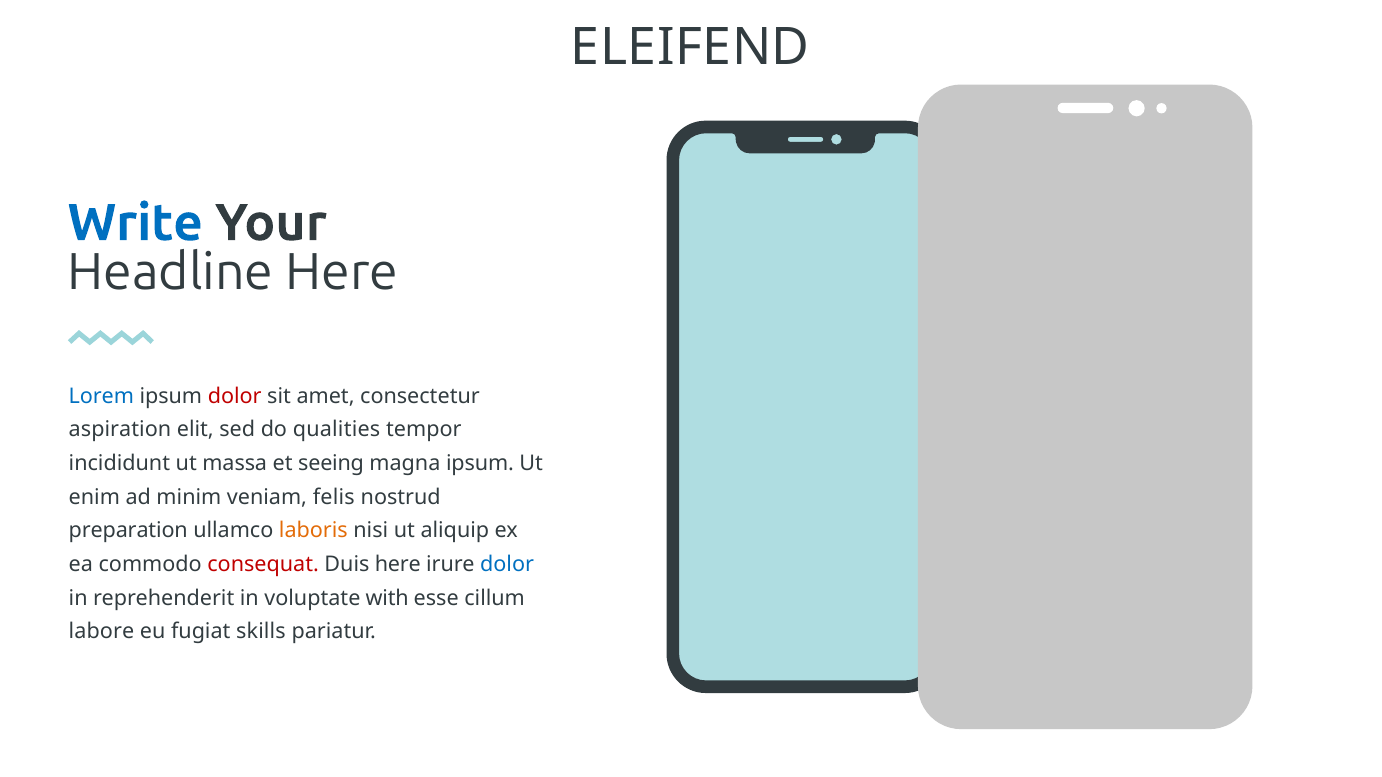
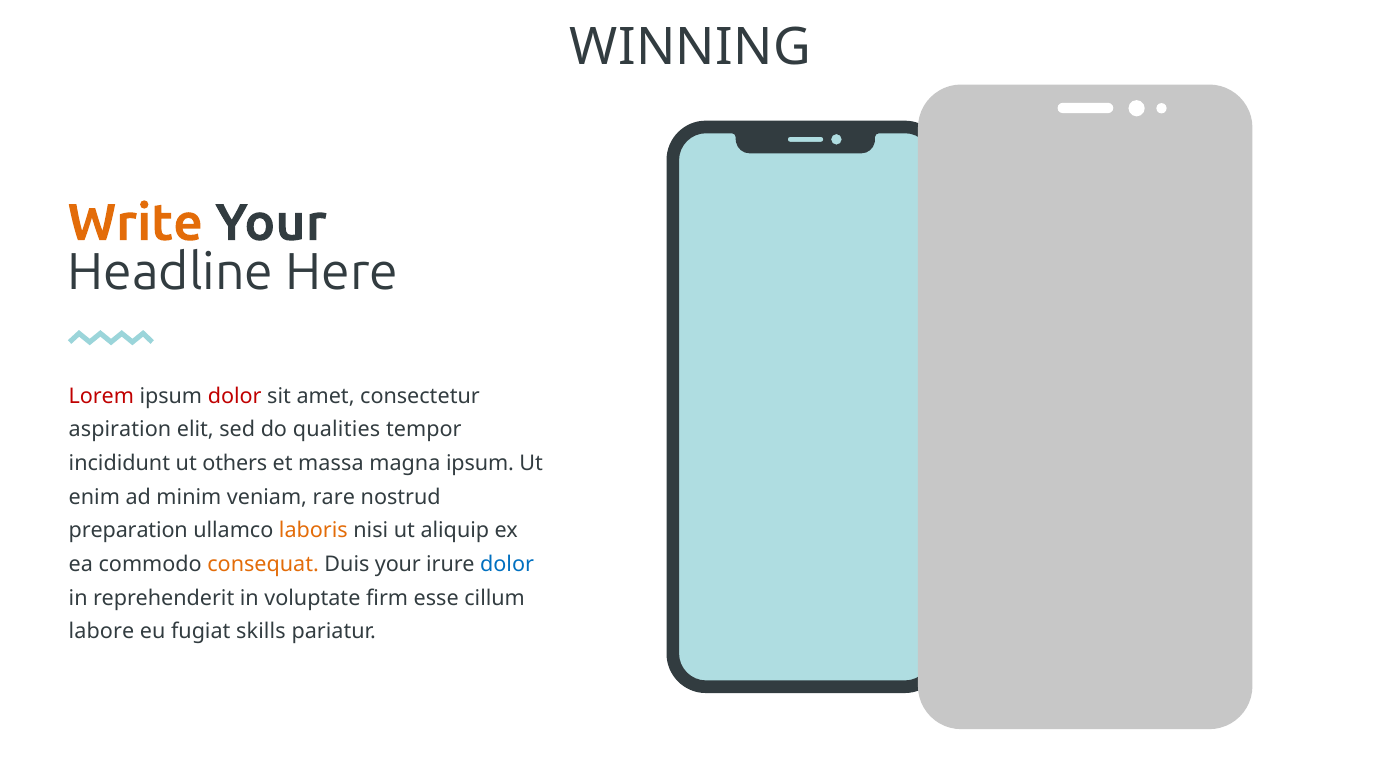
ELEIFEND: ELEIFEND -> WINNING (690, 48)
Write colour: blue -> orange (135, 223)
Lorem colour: blue -> red (101, 396)
massa: massa -> others (235, 464)
seeing: seeing -> massa (331, 464)
felis: felis -> rare (334, 497)
consequat colour: red -> orange (263, 565)
Duis here: here -> your (398, 565)
with: with -> firm (387, 598)
